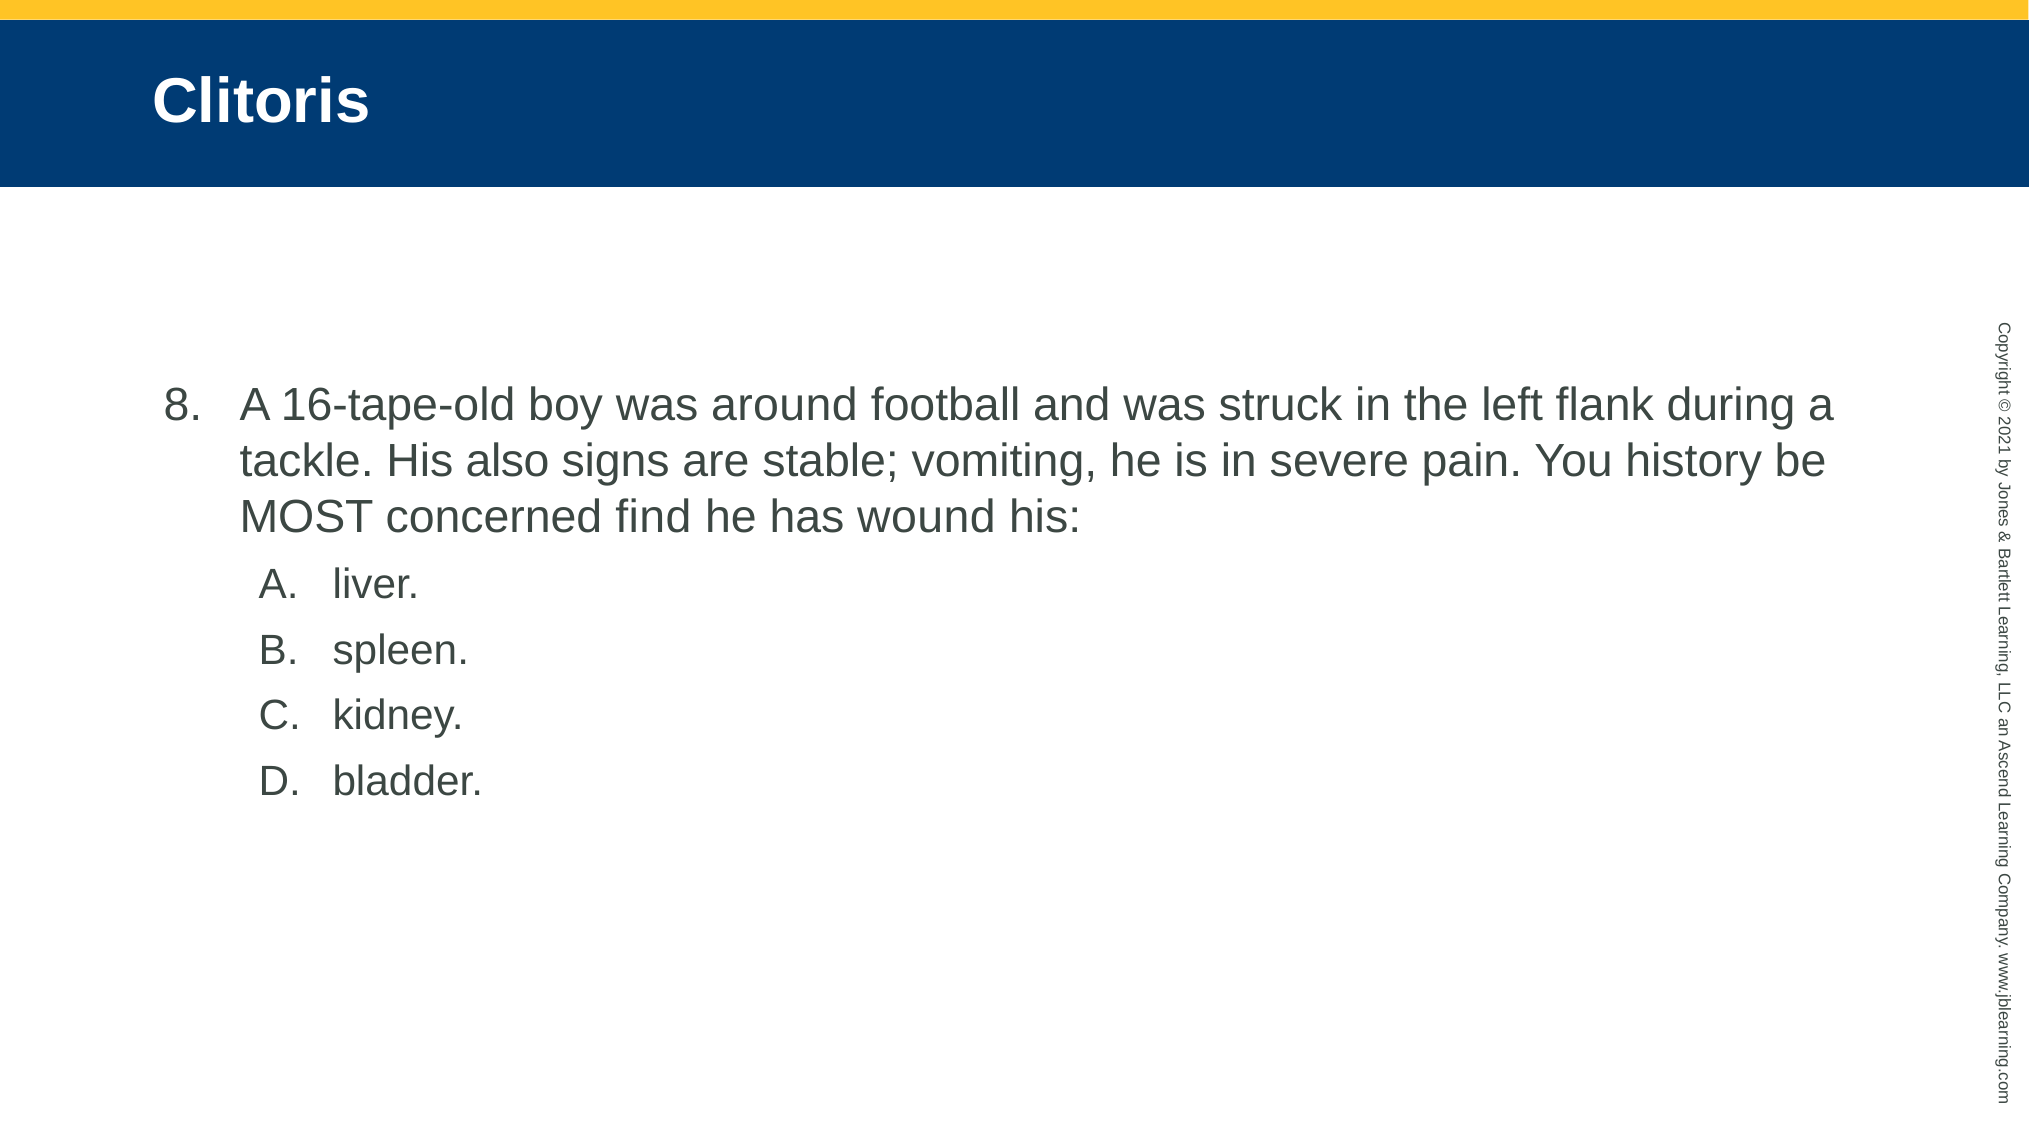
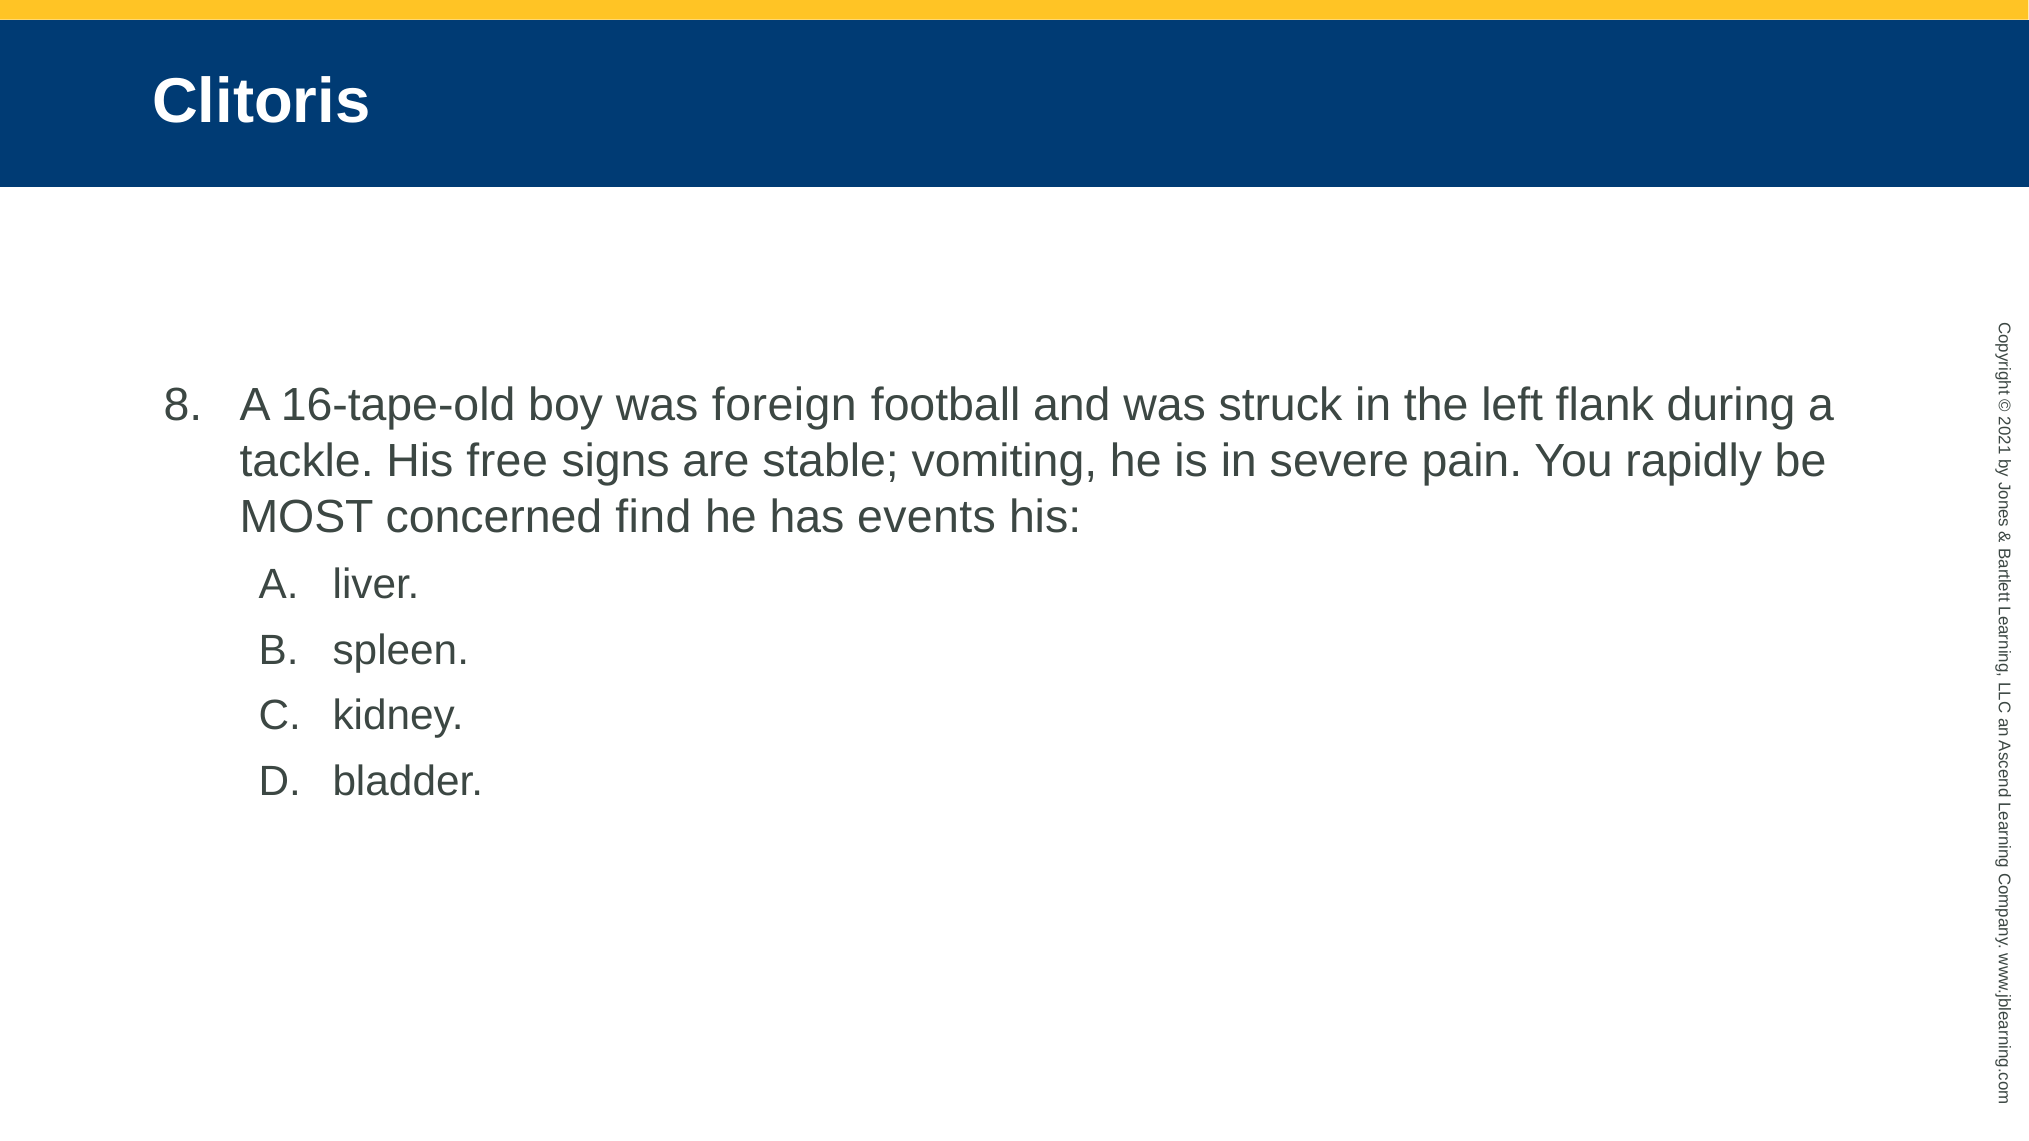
around: around -> foreign (784, 405)
also: also -> free (507, 461)
history: history -> rapidly (1694, 461)
wound: wound -> events (926, 517)
